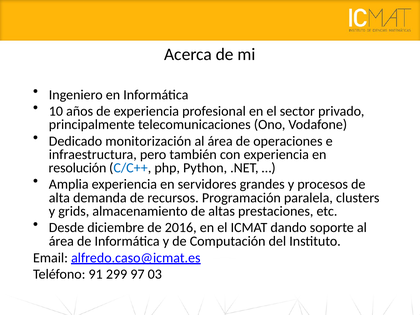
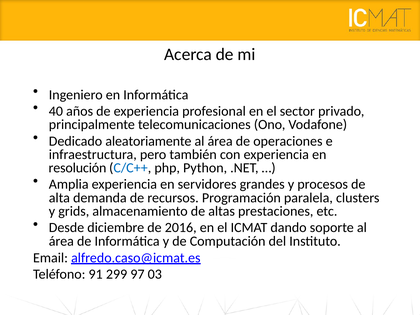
10: 10 -> 40 (56, 111)
monitorización: monitorización -> aleatoriamente (148, 141)
